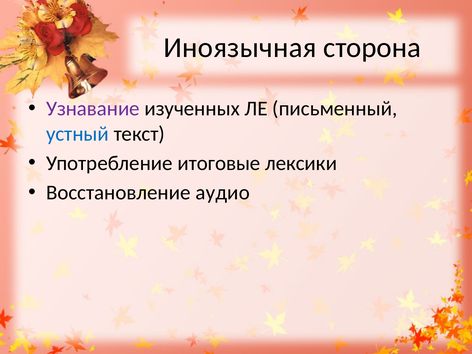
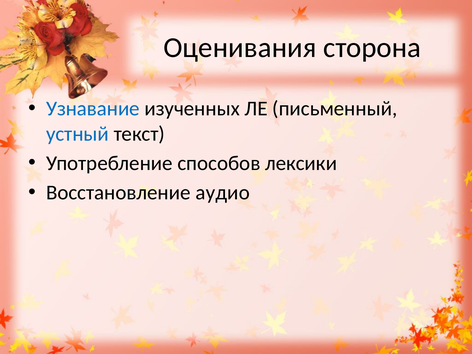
Иноязычная: Иноязычная -> Оценивания (240, 48)
Узнавание colour: purple -> blue (93, 109)
итоговые: итоговые -> способов (219, 163)
